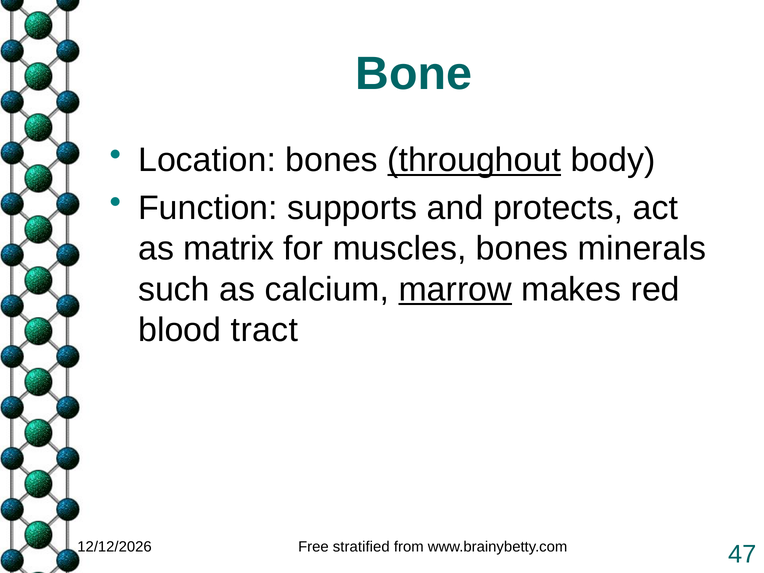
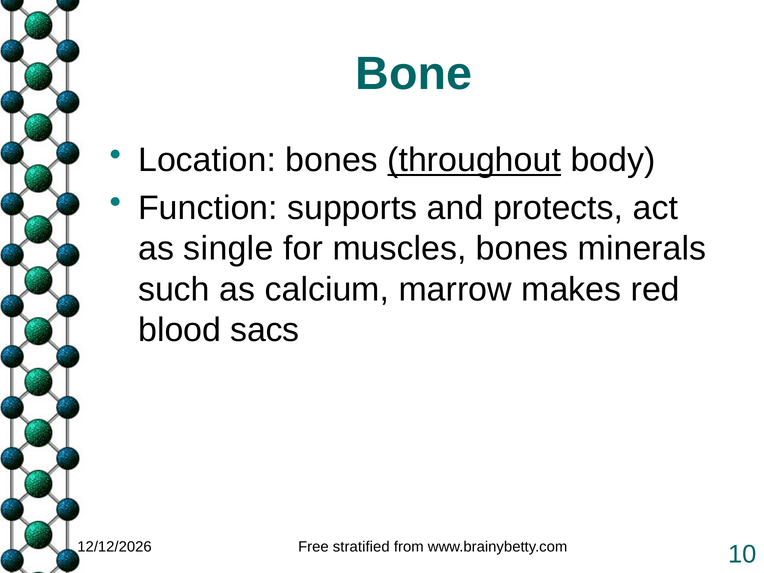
matrix: matrix -> single (229, 249)
marrow underline: present -> none (455, 289)
tract: tract -> sacs (265, 330)
47: 47 -> 10 (742, 554)
